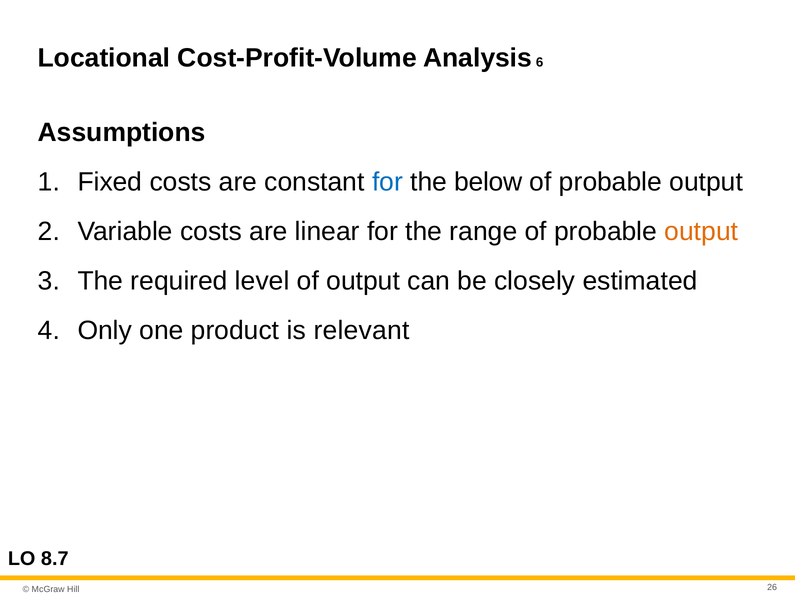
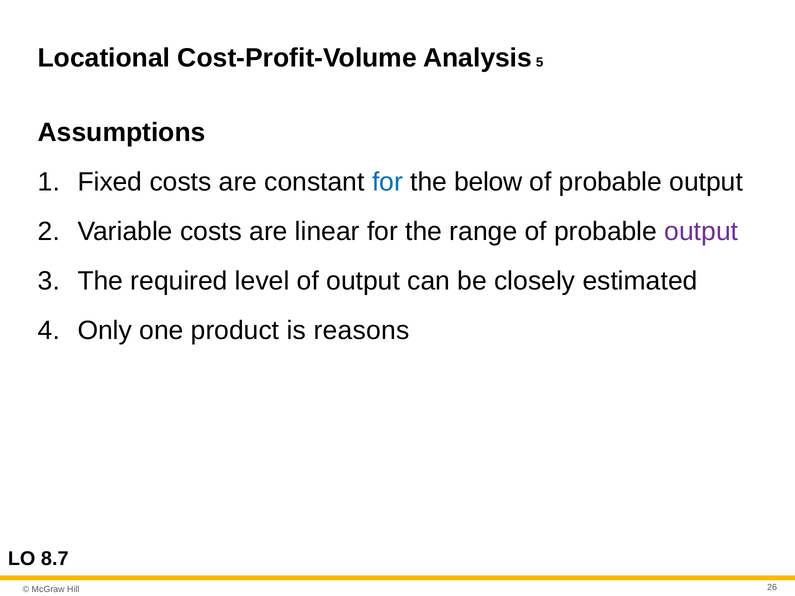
6: 6 -> 5 (540, 62)
output colour: orange -> purple (701, 232)
relevant: relevant -> reasons (362, 331)
